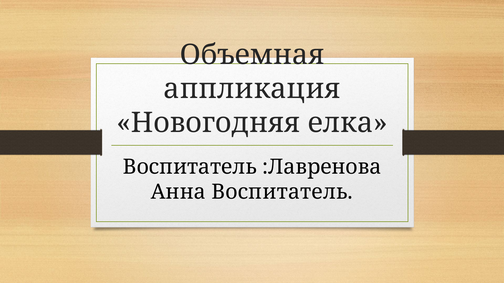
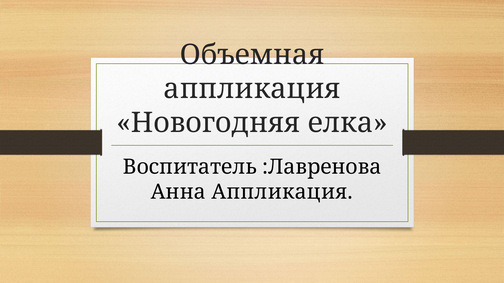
Анна Воспитатель: Воспитатель -> Аппликация (282, 192)
